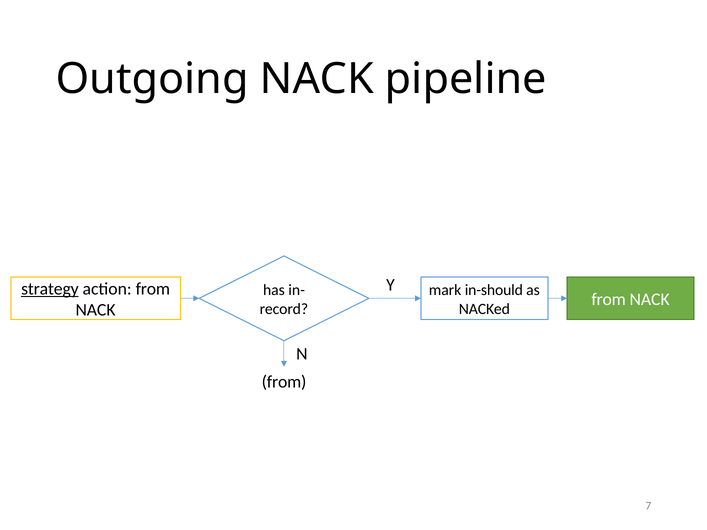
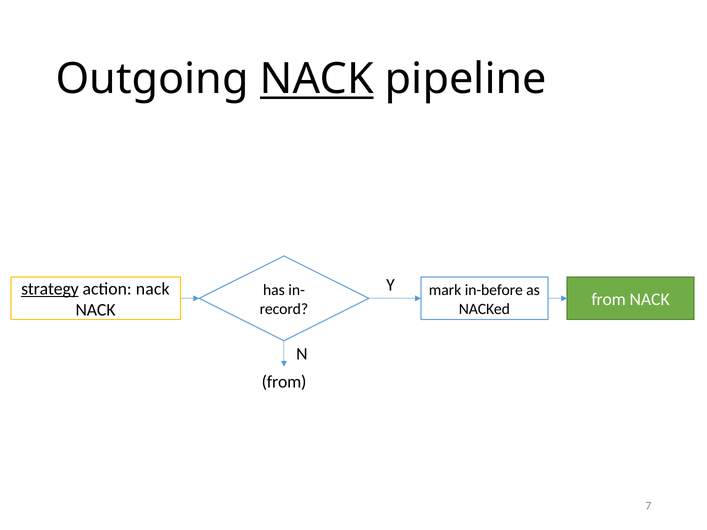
NACK underline: none -> present (317, 79)
action from: from -> nack (153, 289)
in-should: in-should -> in-before (494, 290)
